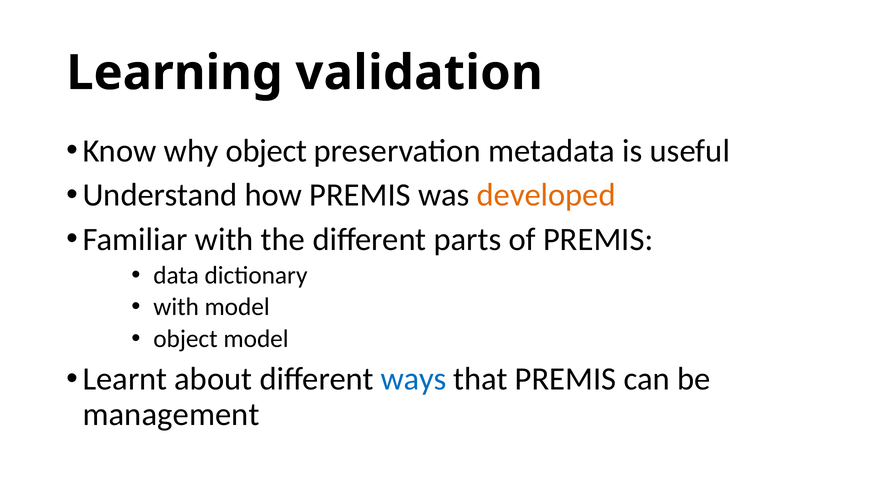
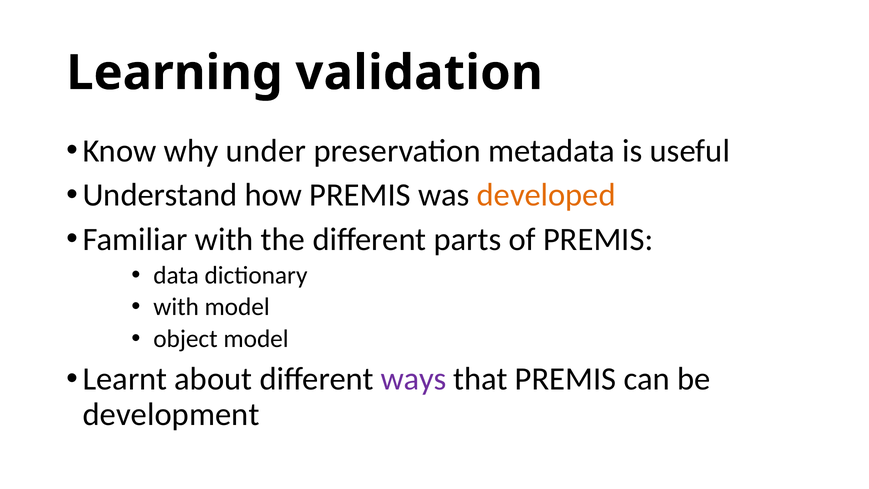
why object: object -> under (266, 151)
ways colour: blue -> purple (414, 379)
management: management -> development (171, 414)
